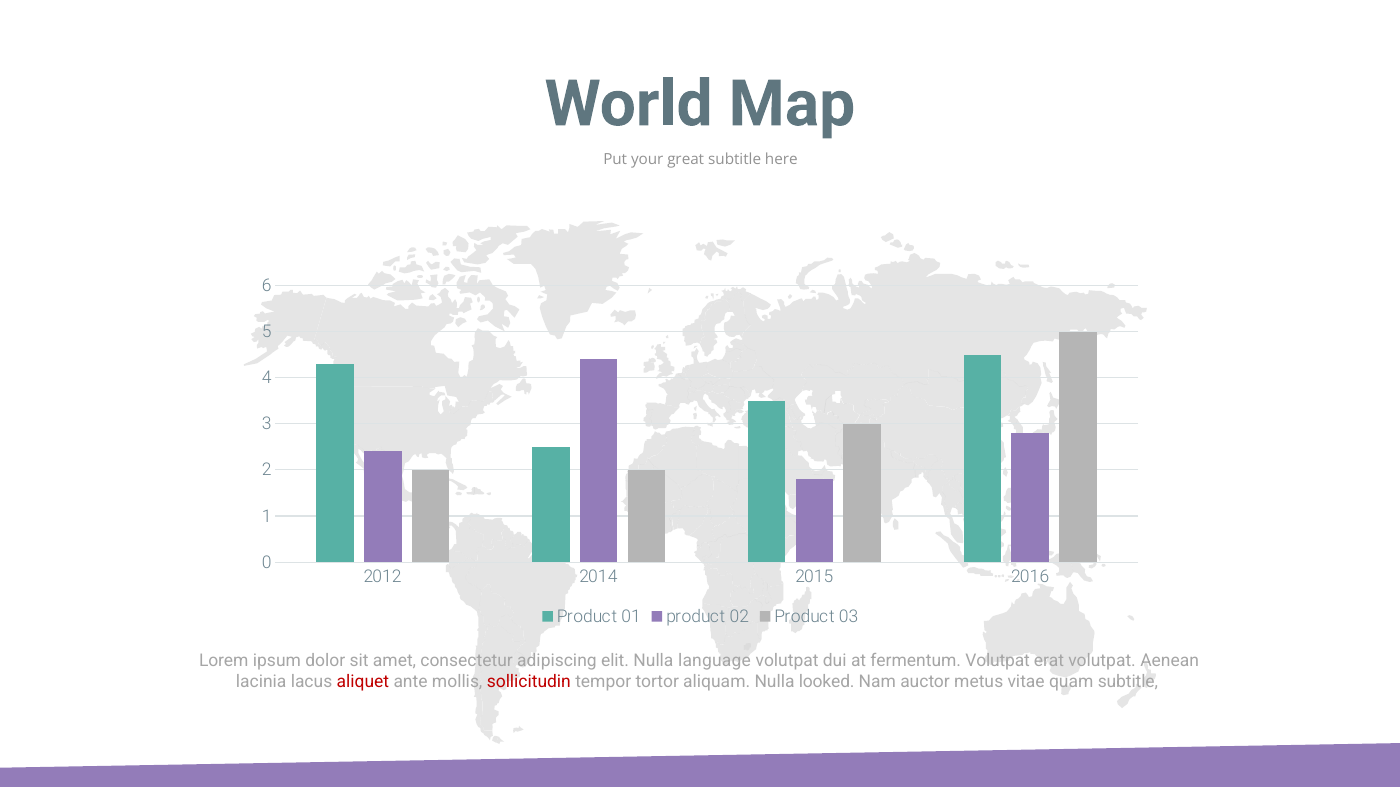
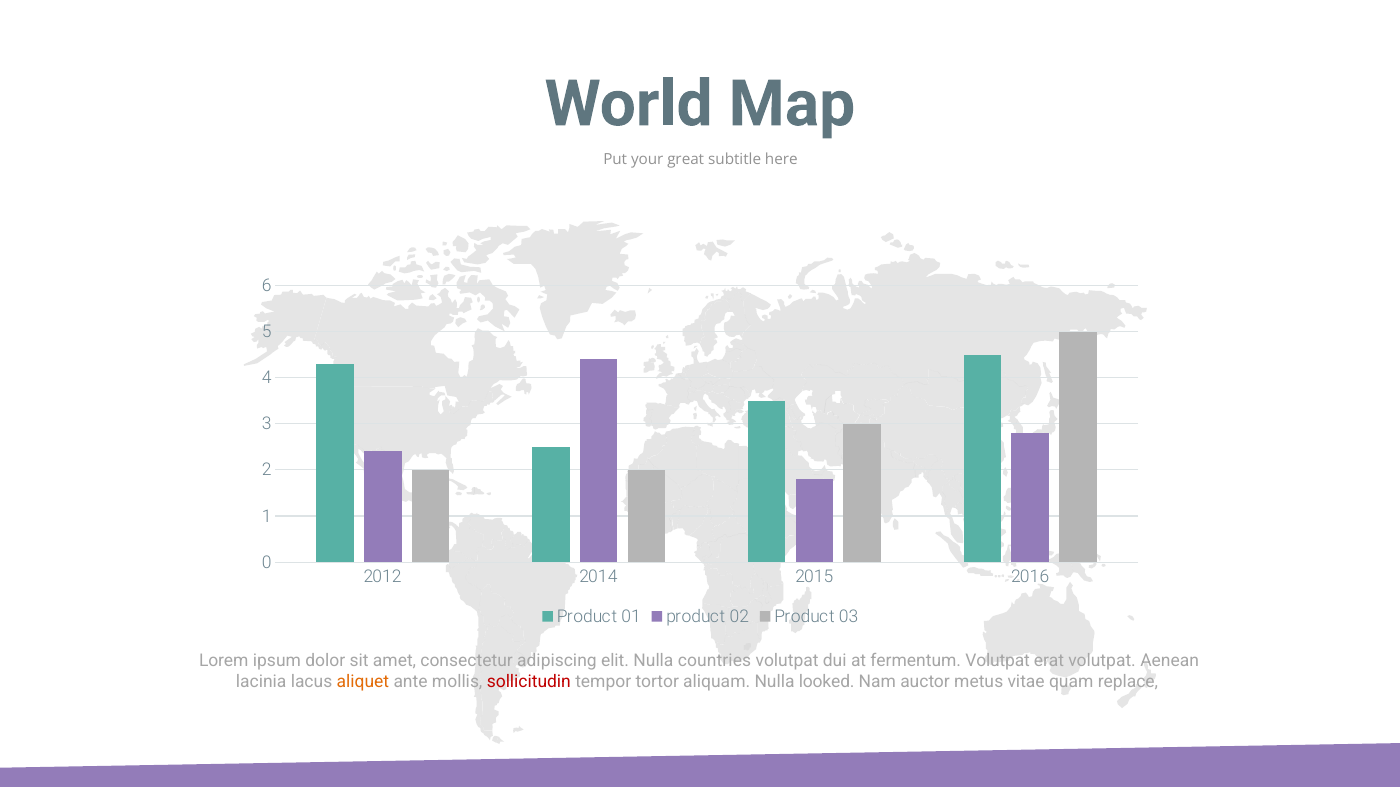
language: language -> countries (715, 661)
aliquet colour: red -> orange (363, 682)
quam subtitle: subtitle -> replace (1128, 682)
